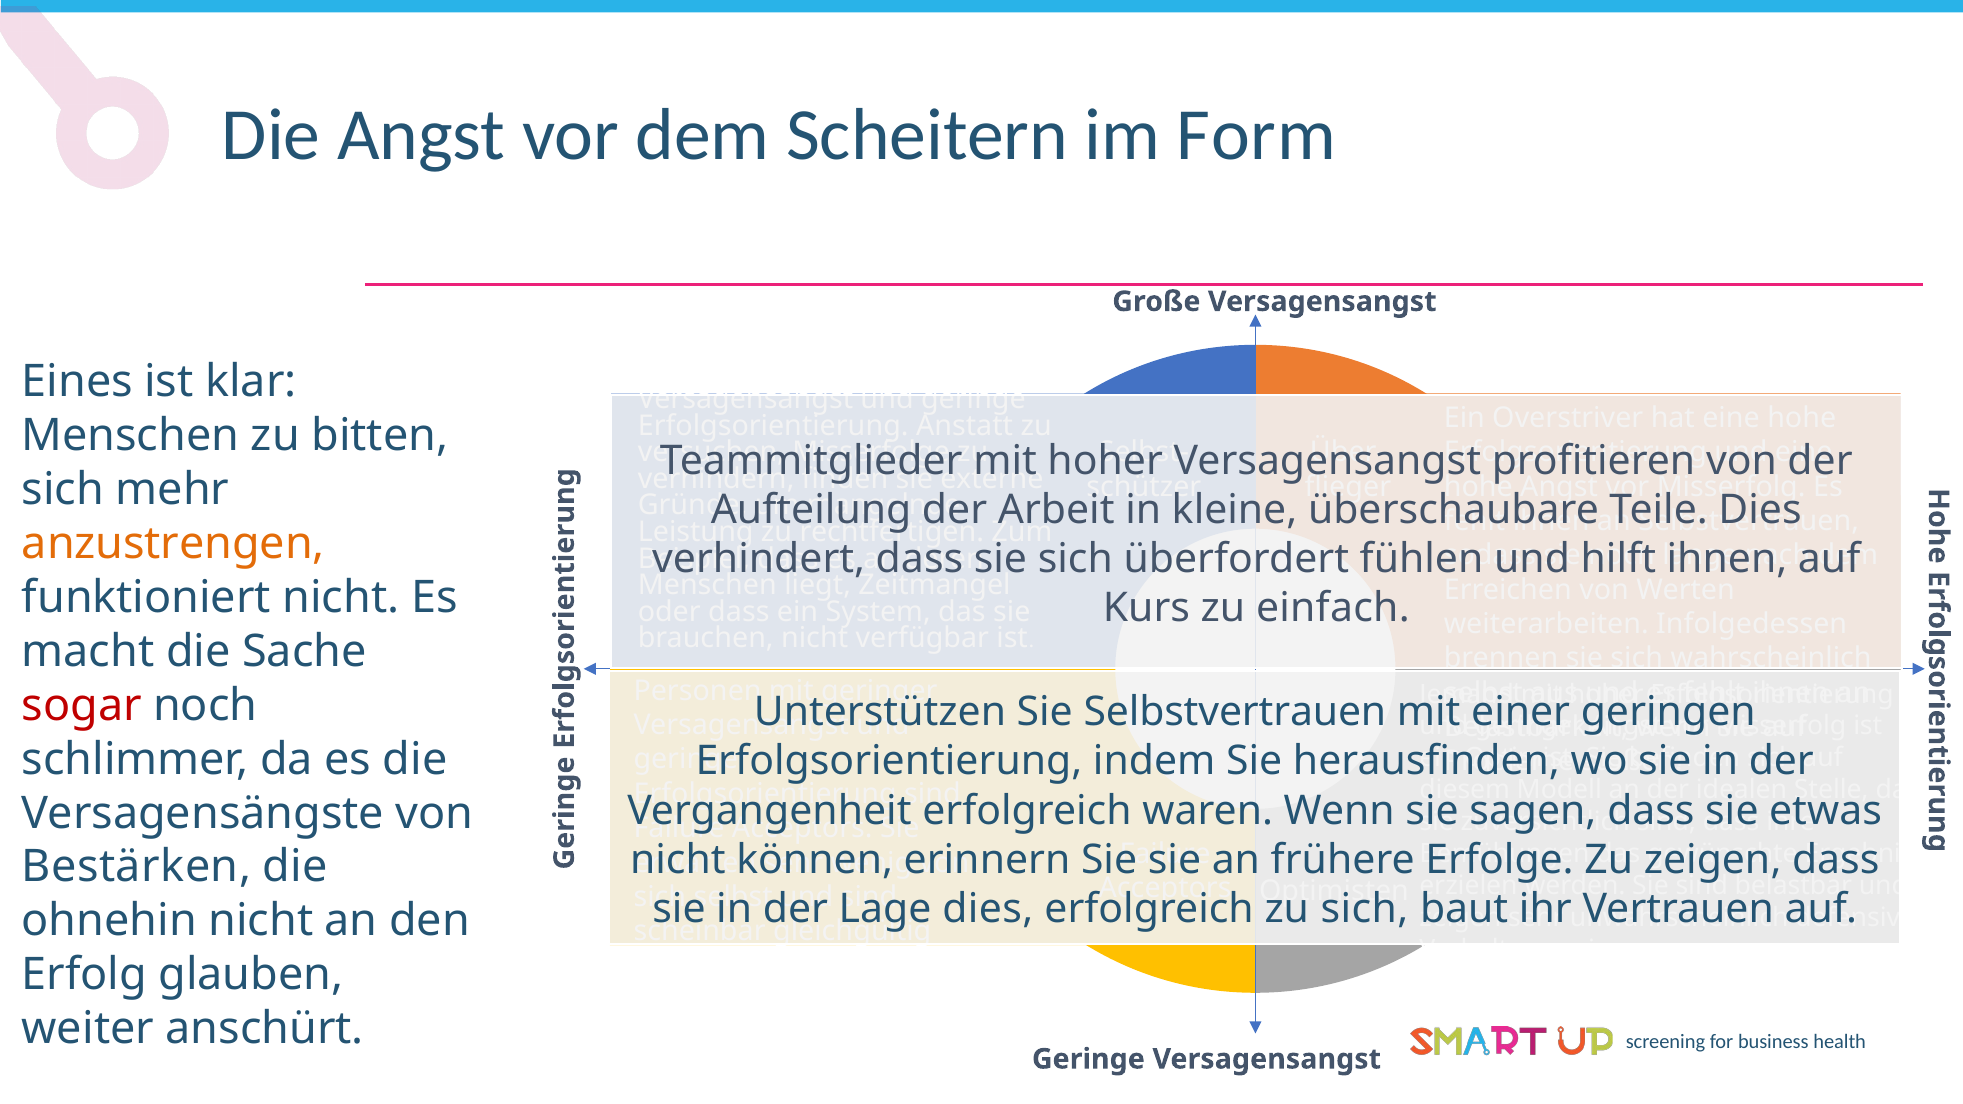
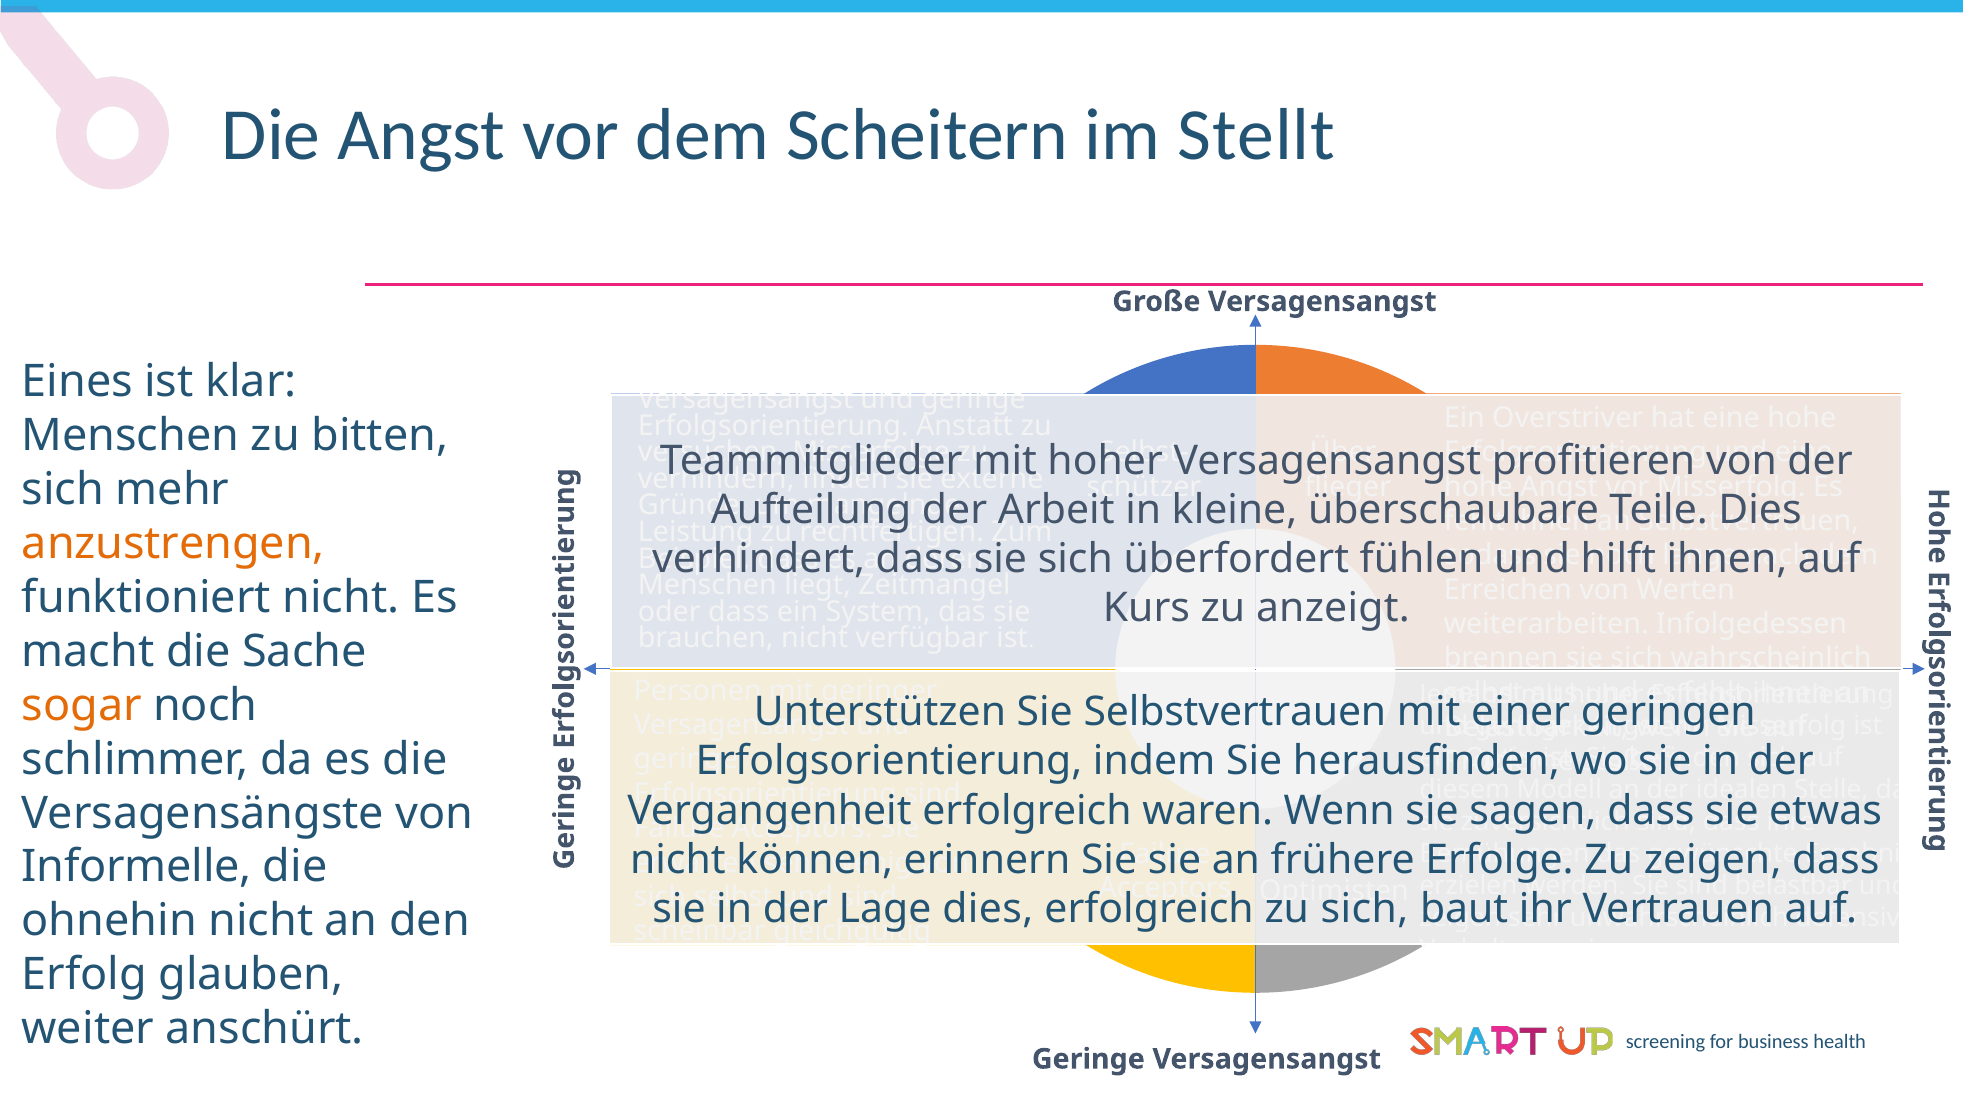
Form: Form -> Stellt (1256, 135)
einfach: einfach -> anzeigt (1333, 608)
sogar colour: red -> orange (82, 705)
Bestärken: Bestärken -> Informelle (137, 867)
